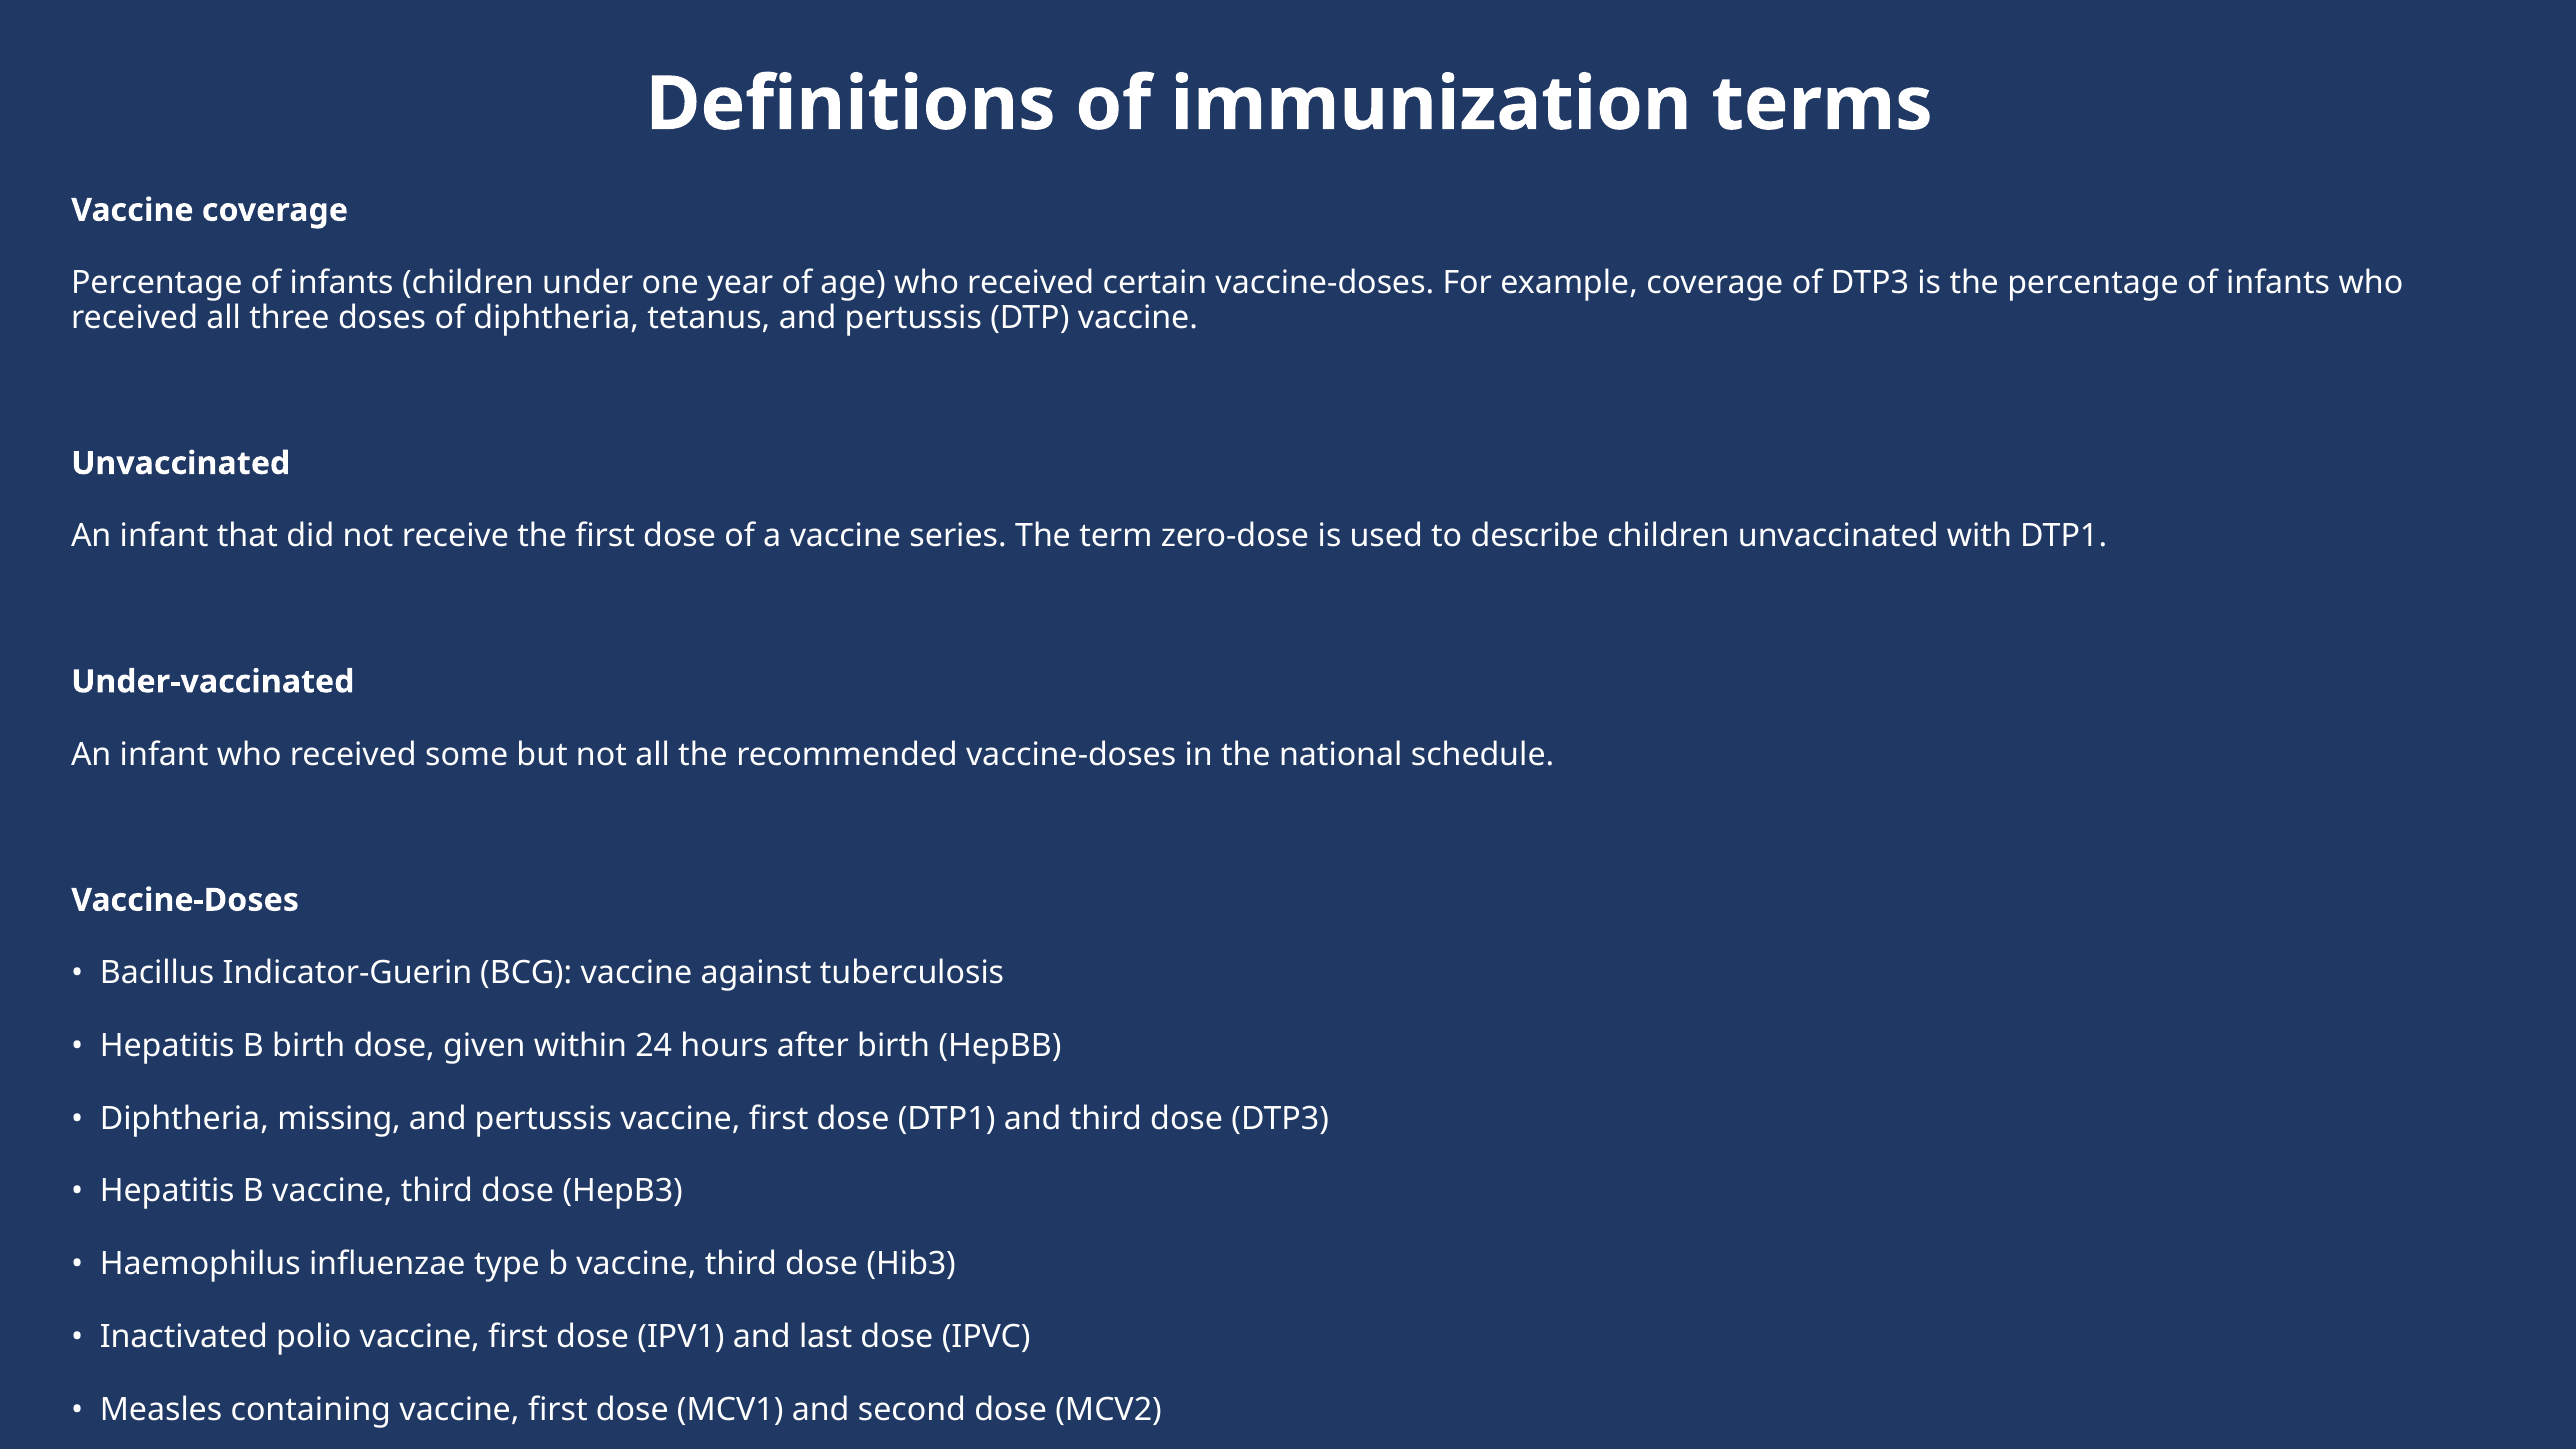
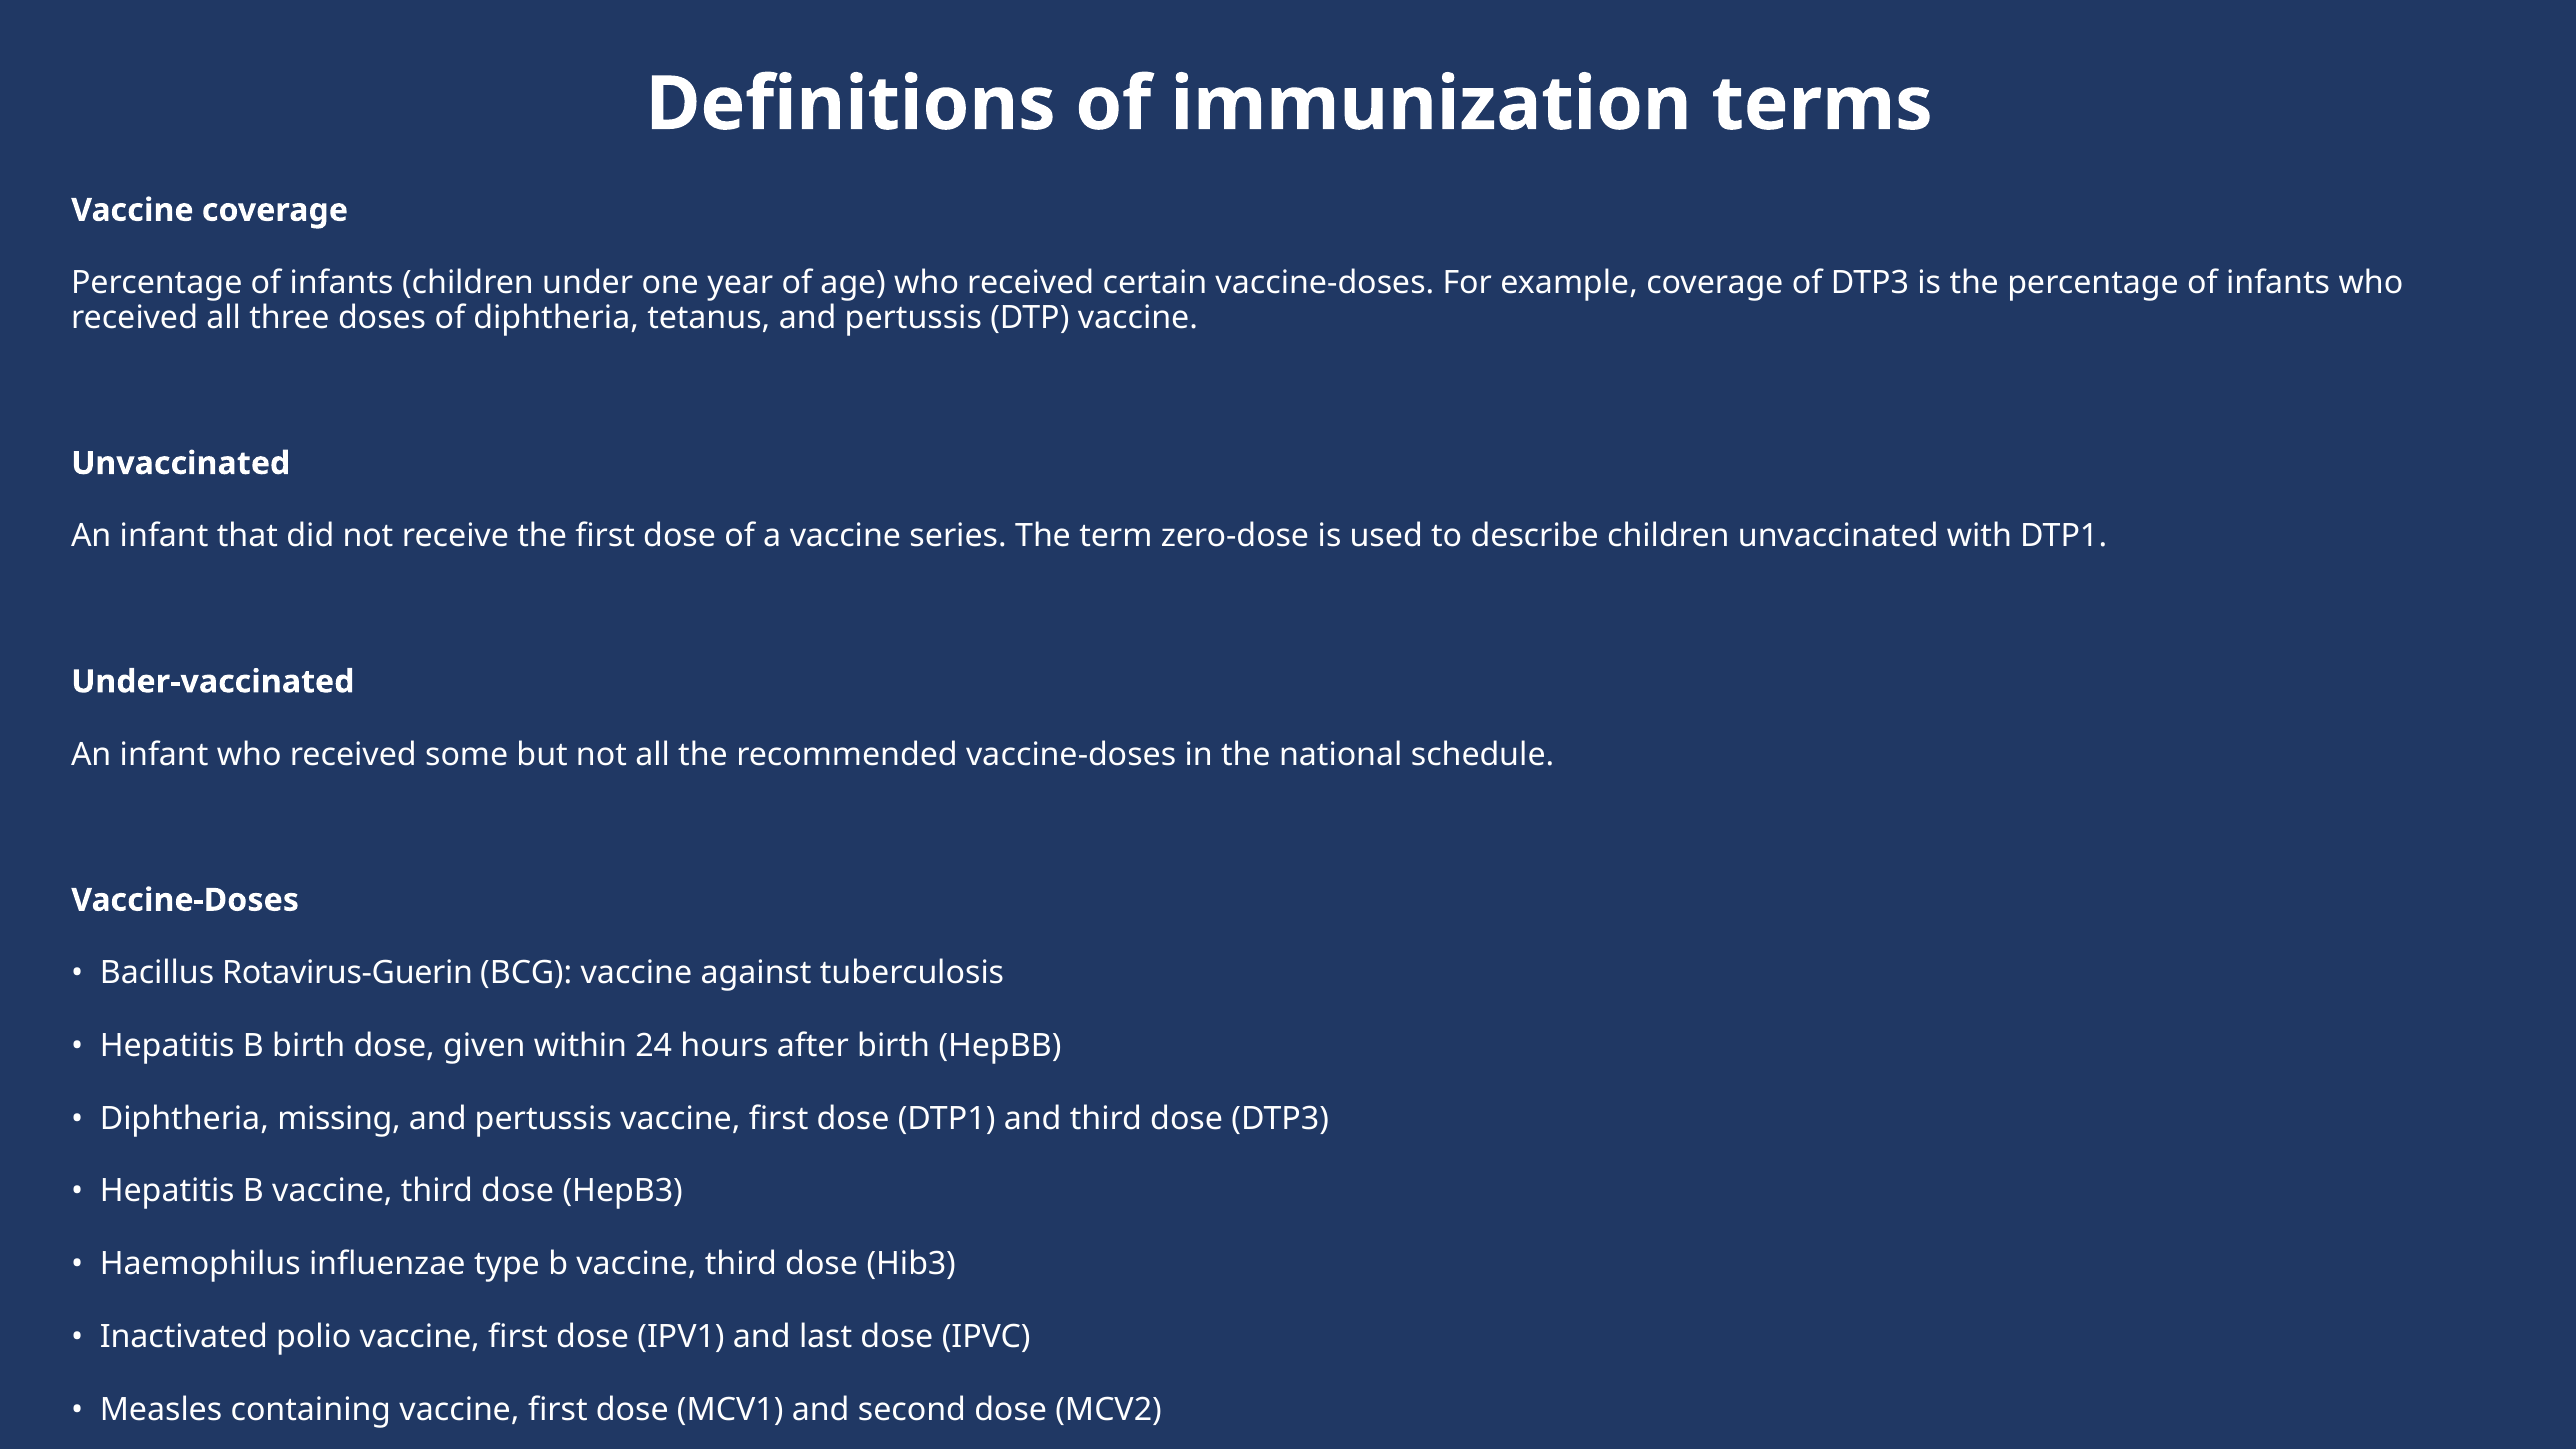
Indicator-Guerin: Indicator-Guerin -> Rotavirus-Guerin (348, 973)
